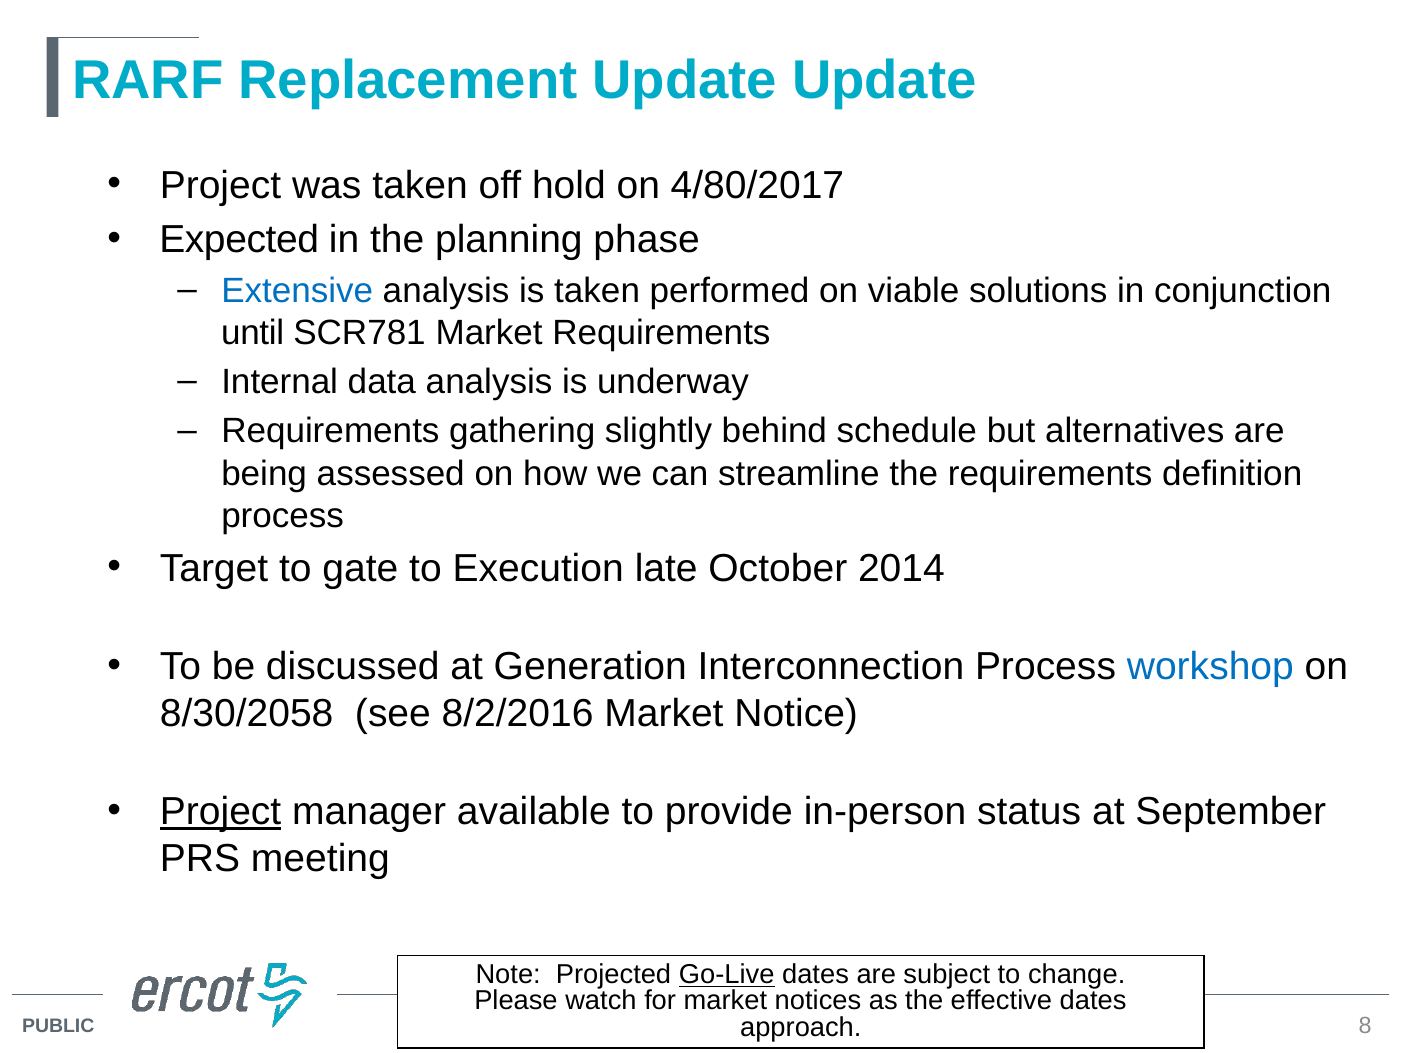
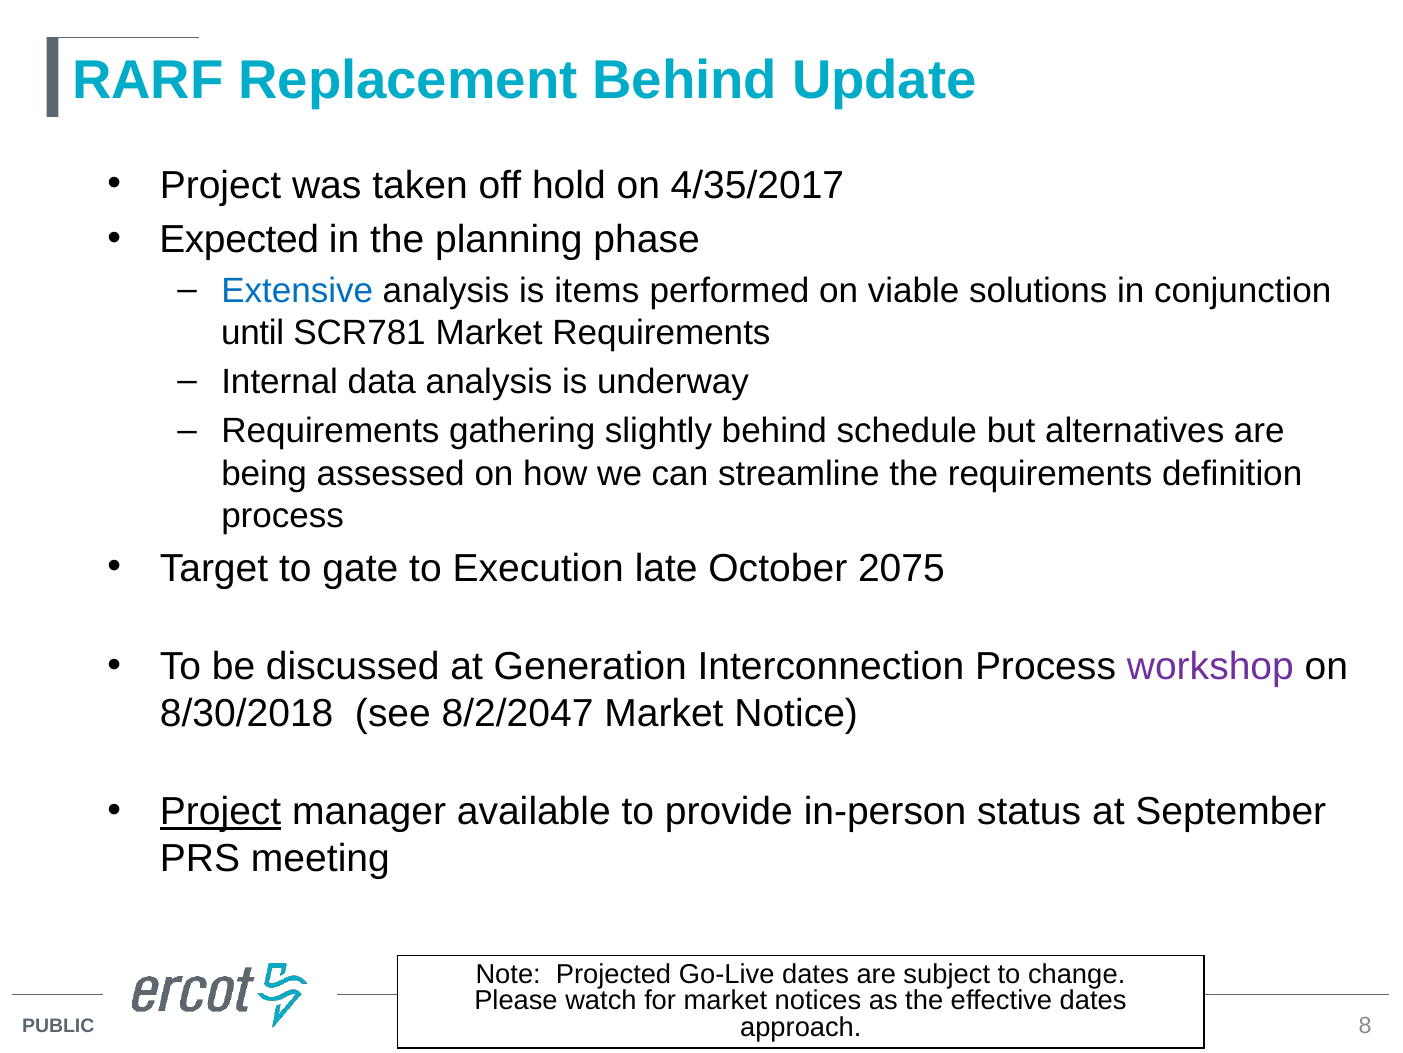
Replacement Update: Update -> Behind (685, 81)
4/80/2017: 4/80/2017 -> 4/35/2017 (757, 185)
is taken: taken -> items (597, 291)
2014: 2014 -> 2075 (901, 568)
workshop colour: blue -> purple (1210, 666)
8/30/2058: 8/30/2058 -> 8/30/2018 (247, 713)
8/2/2016: 8/2/2016 -> 8/2/2047 (518, 713)
Go-Live underline: present -> none (727, 974)
